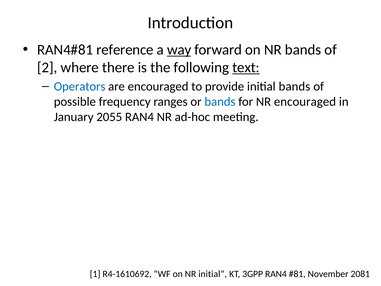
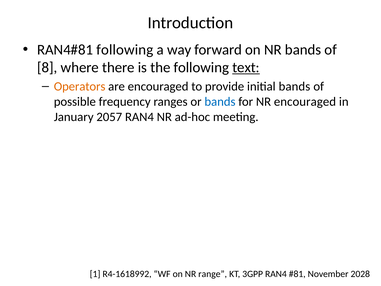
reference: reference -> following (125, 50)
way underline: present -> none (179, 50)
2: 2 -> 8 (47, 67)
Operators colour: blue -> orange (80, 86)
2055: 2055 -> 2057 (109, 117)
R4-1610692: R4-1610692 -> R4-1618992 (127, 274)
NR initial: initial -> range (213, 274)
2081: 2081 -> 2028 (360, 274)
